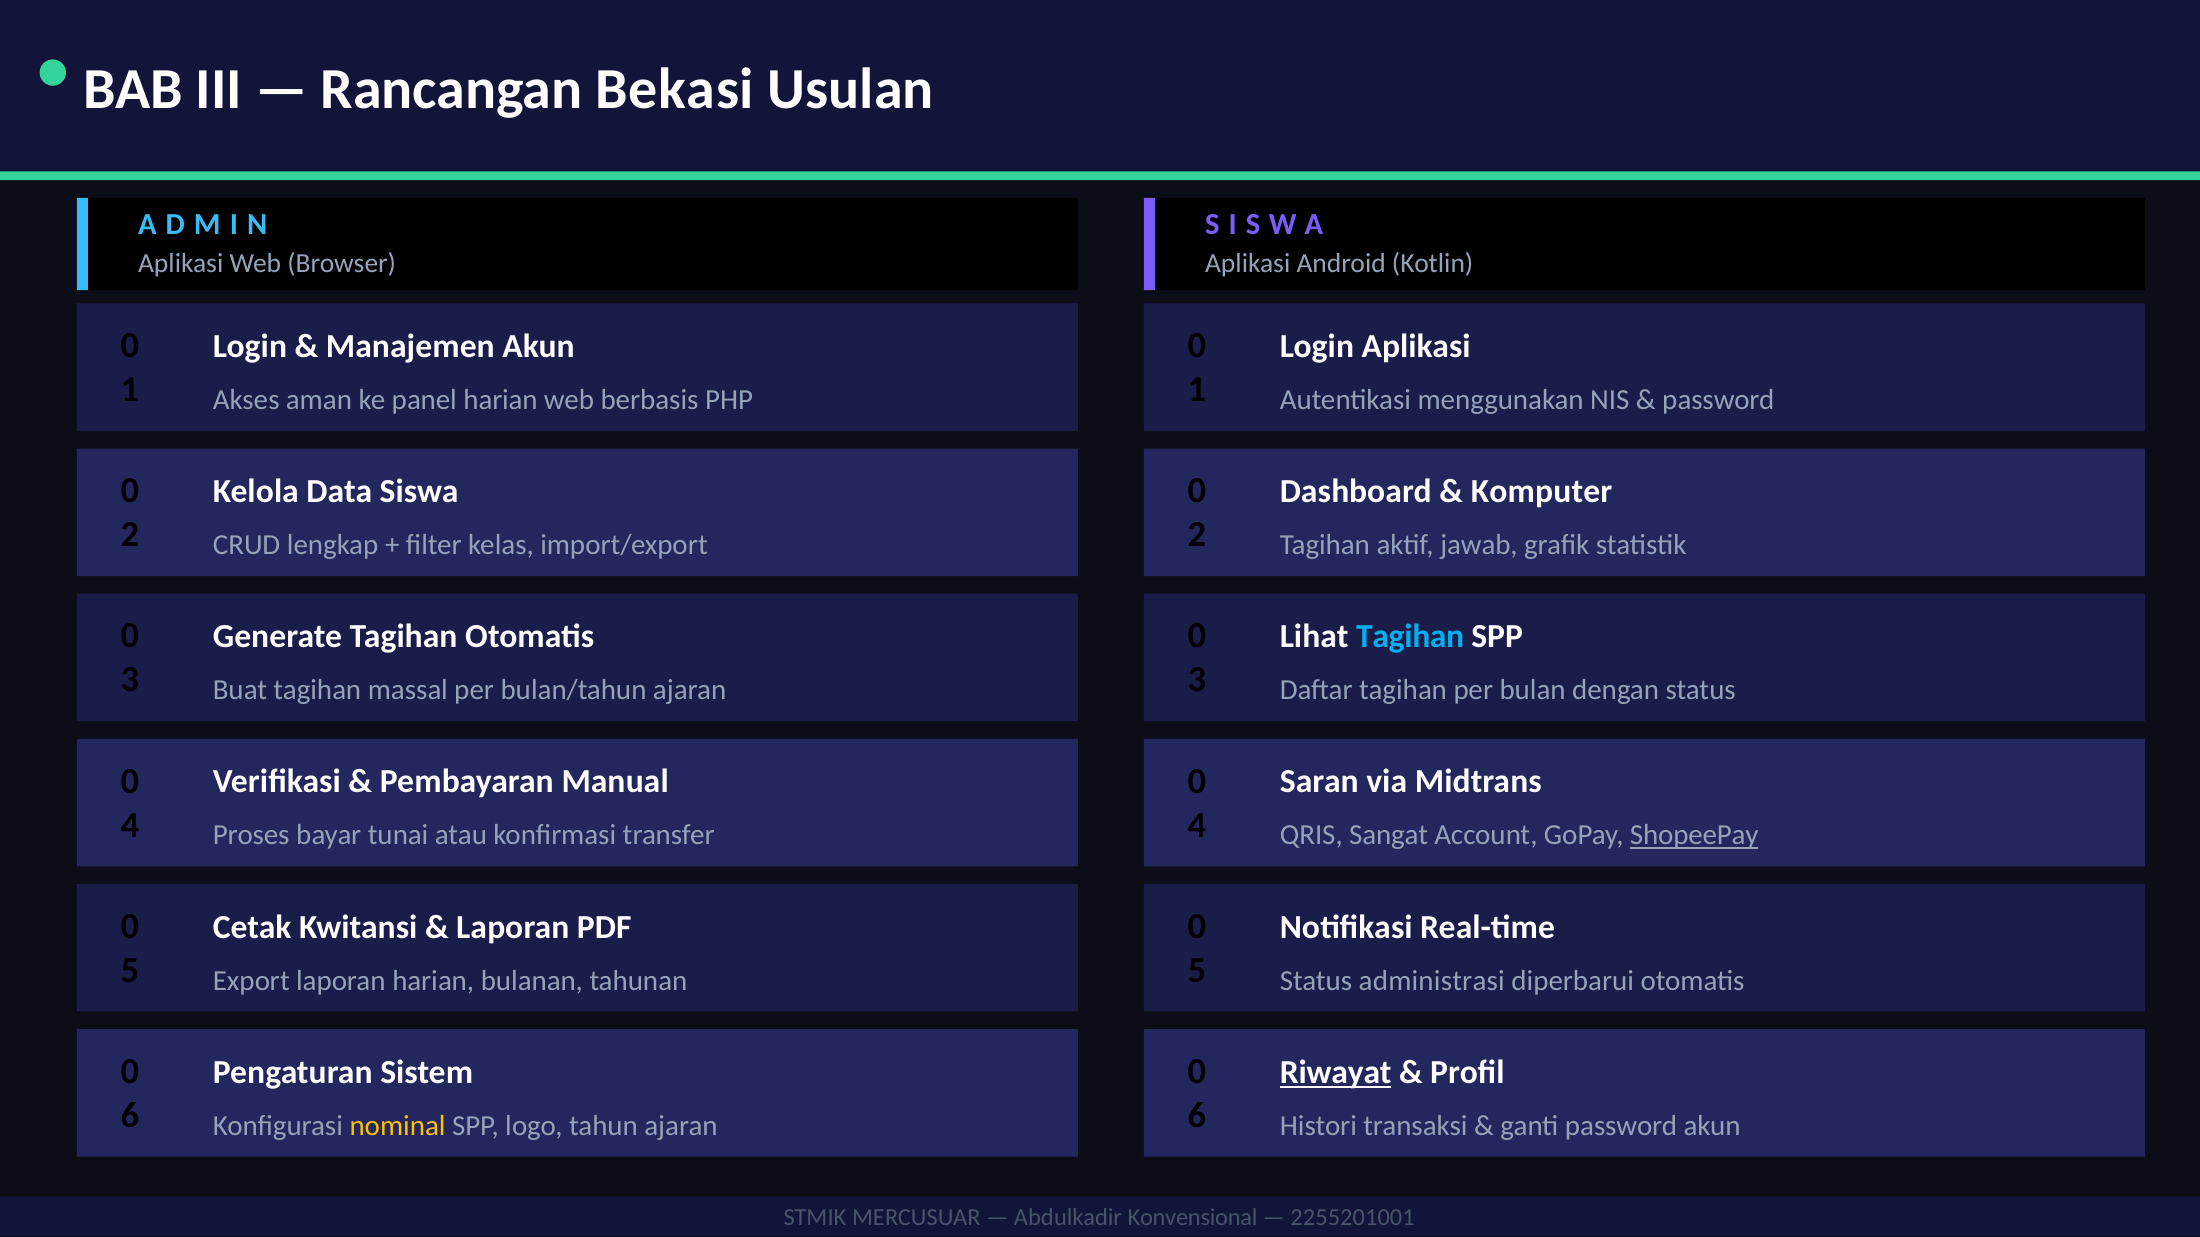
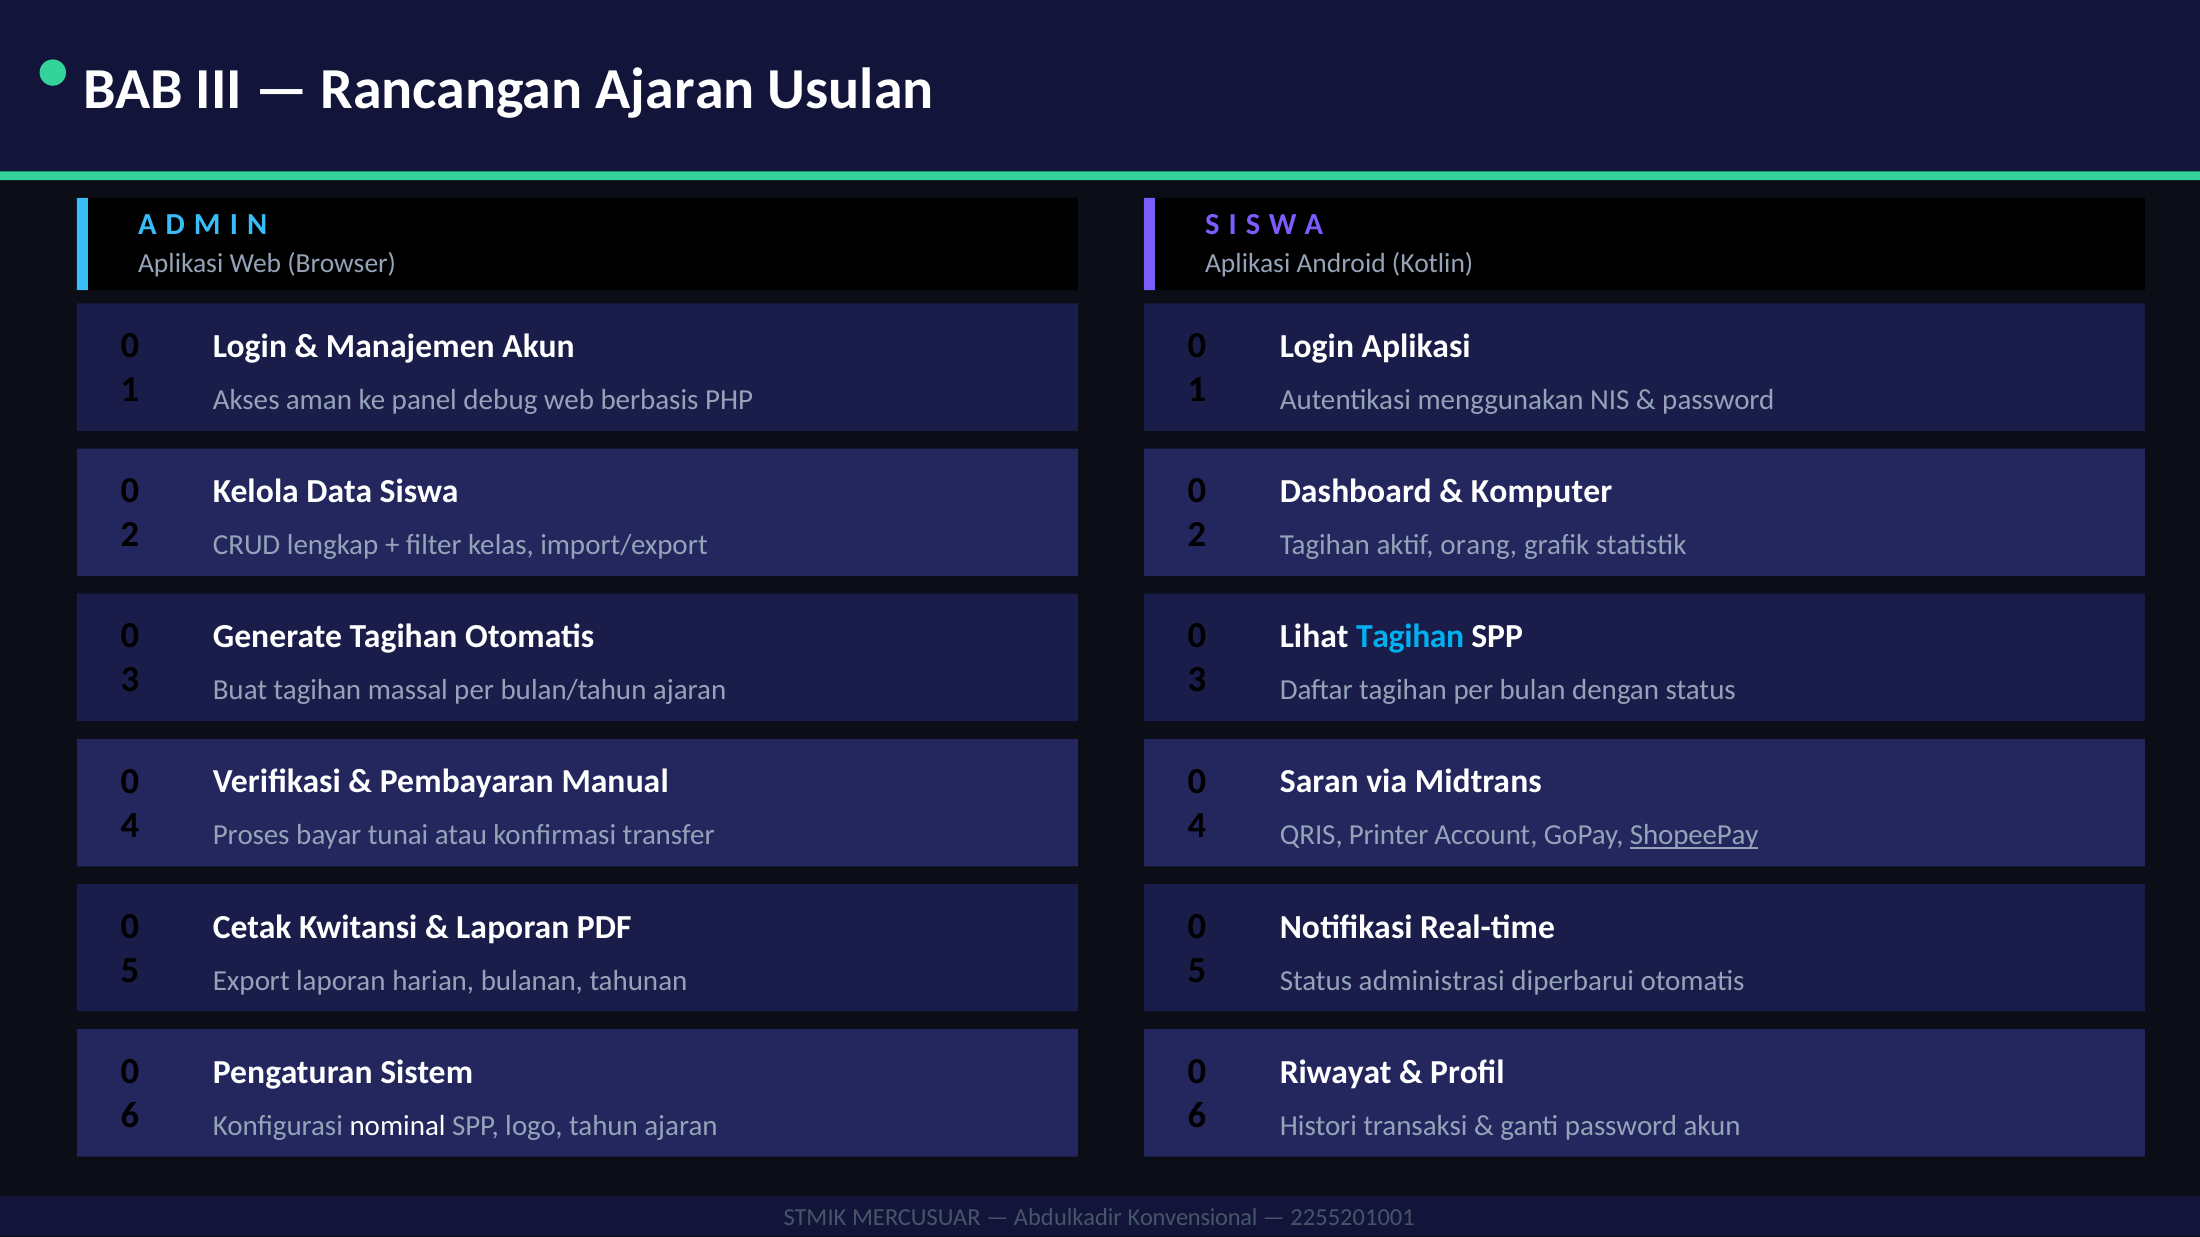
Rancangan Bekasi: Bekasi -> Ajaran (675, 90)
panel harian: harian -> debug (500, 400)
jawab: jawab -> orang (1479, 545)
Sangat: Sangat -> Printer (1389, 836)
Riwayat underline: present -> none (1336, 1073)
nominal colour: yellow -> white (398, 1126)
